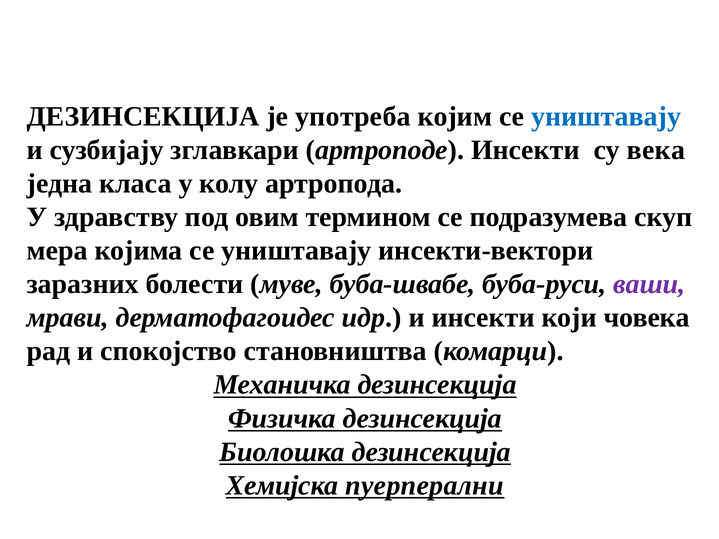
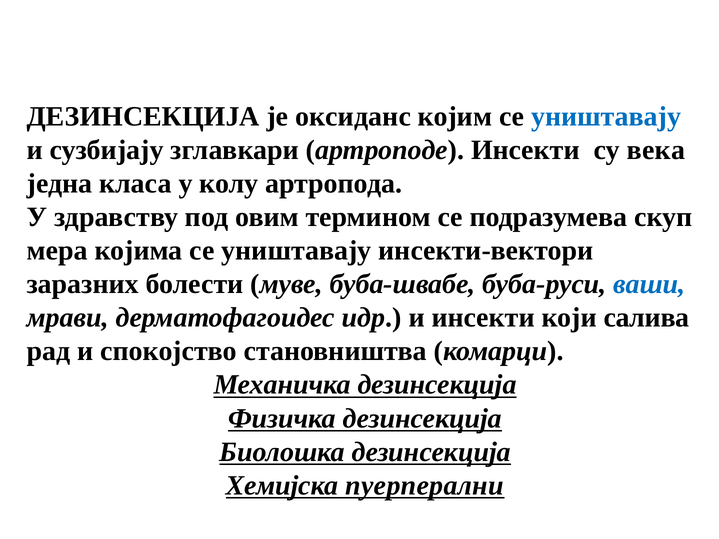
употреба: употреба -> оксиданс (353, 116)
ваши colour: purple -> blue (649, 284)
човека: човека -> салива (647, 318)
